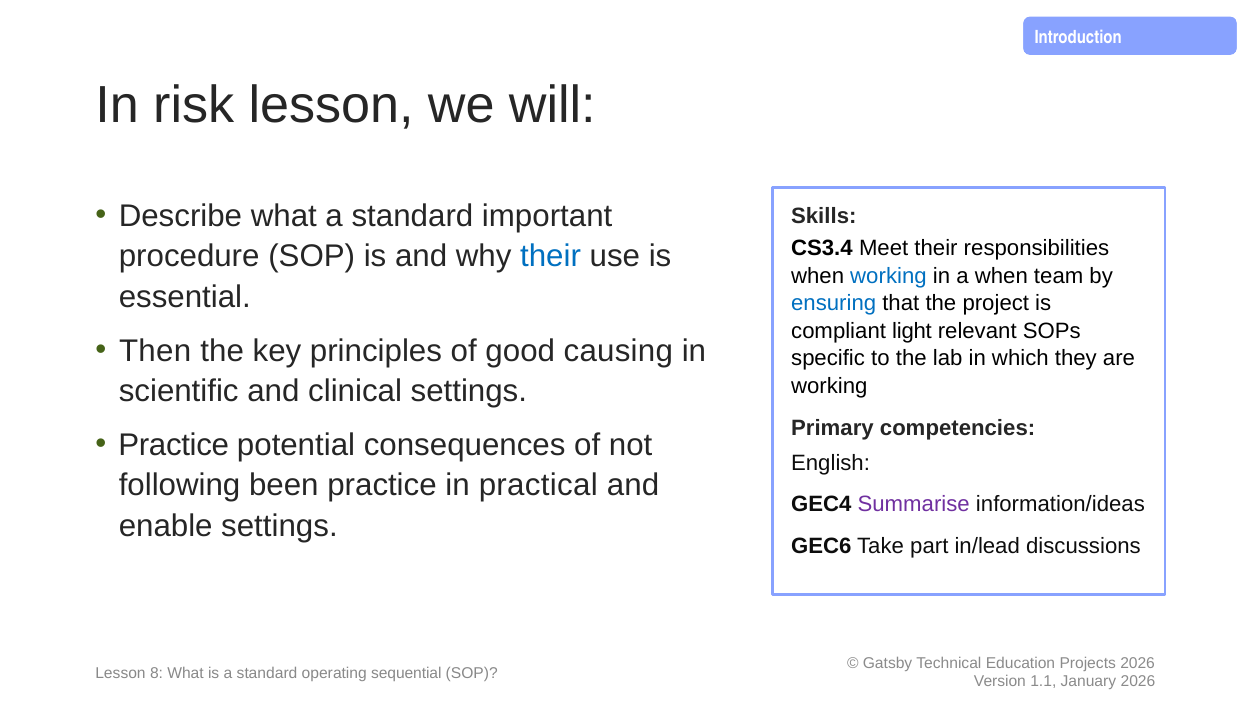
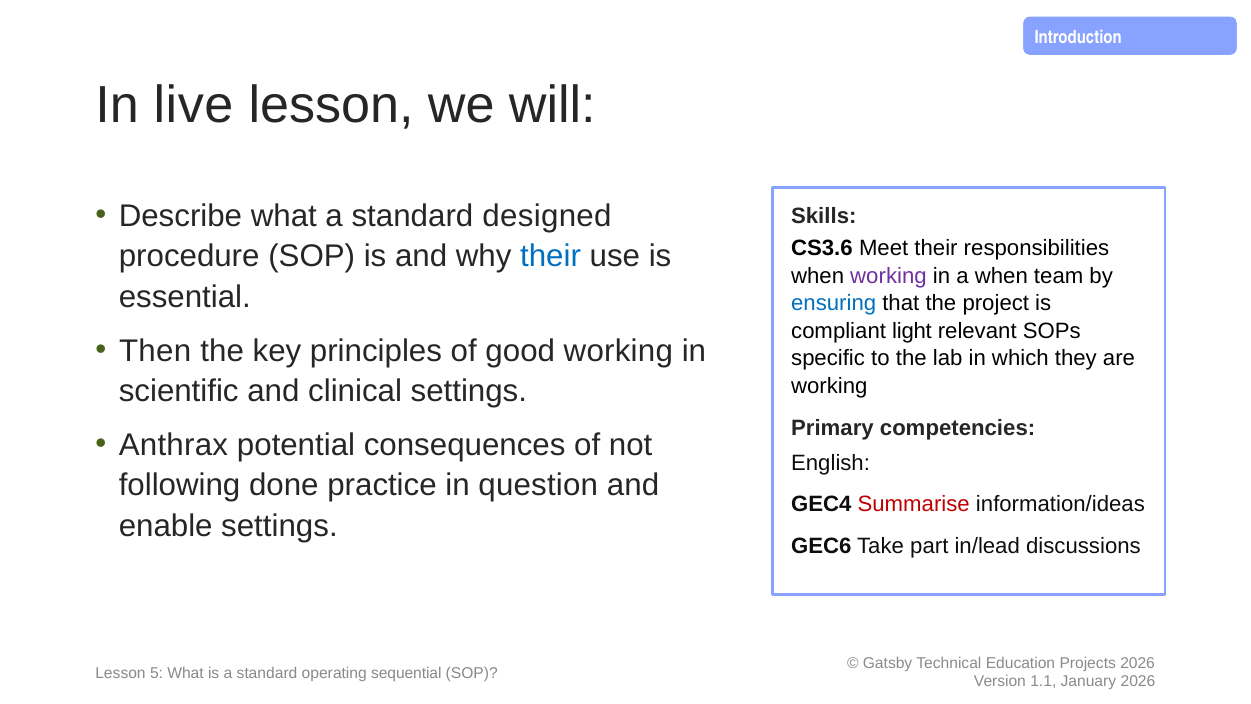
risk: risk -> live (193, 105)
important: important -> designed (547, 216)
CS3.4: CS3.4 -> CS3.6 (822, 248)
working colour: blue -> purple (888, 276)
good causing: causing -> working (618, 351)
Practice: Practice -> Anthrax (173, 445)
been: been -> done (284, 485)
practical: practical -> question (538, 485)
Summarise colour: purple -> red (914, 504)
8: 8 -> 5 (156, 673)
